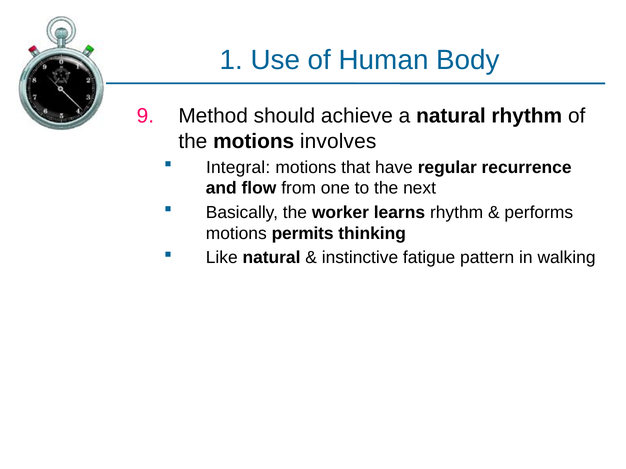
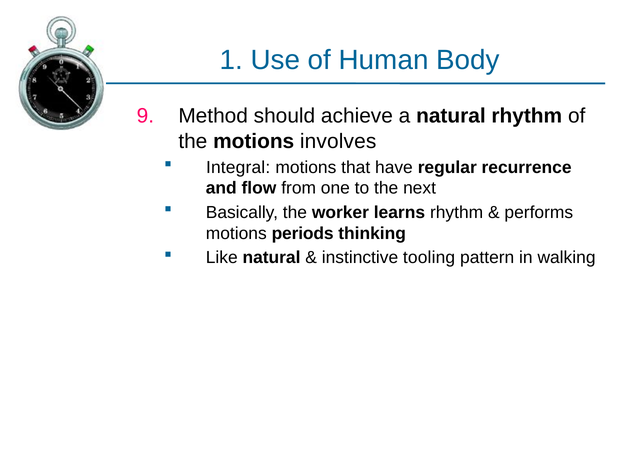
permits: permits -> periods (303, 234)
fatigue: fatigue -> tooling (429, 258)
